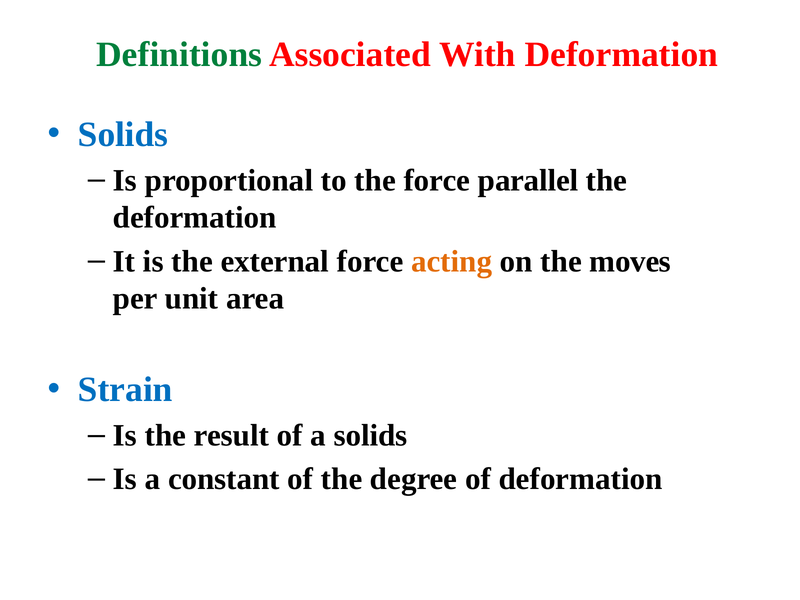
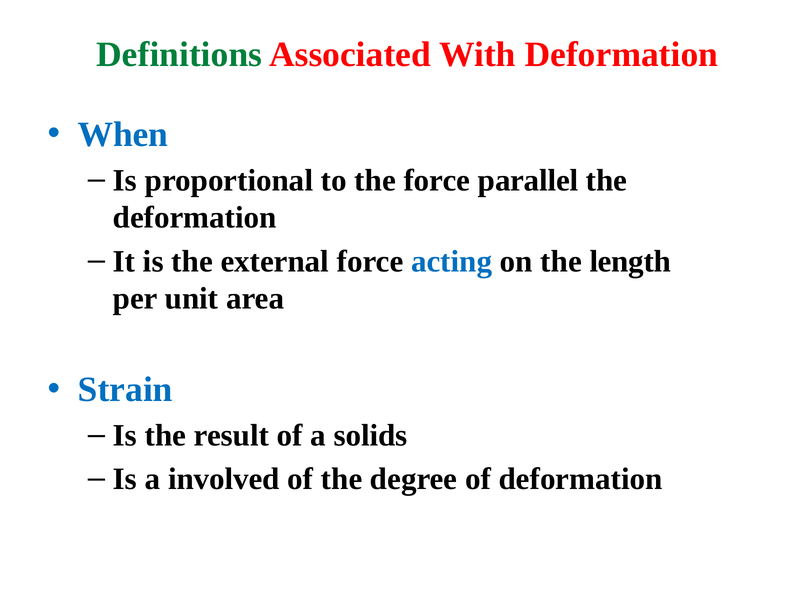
Solids: Solids -> When (123, 134)
acting colour: orange -> blue (452, 261)
moves: moves -> length (630, 261)
constant: constant -> involved (224, 479)
